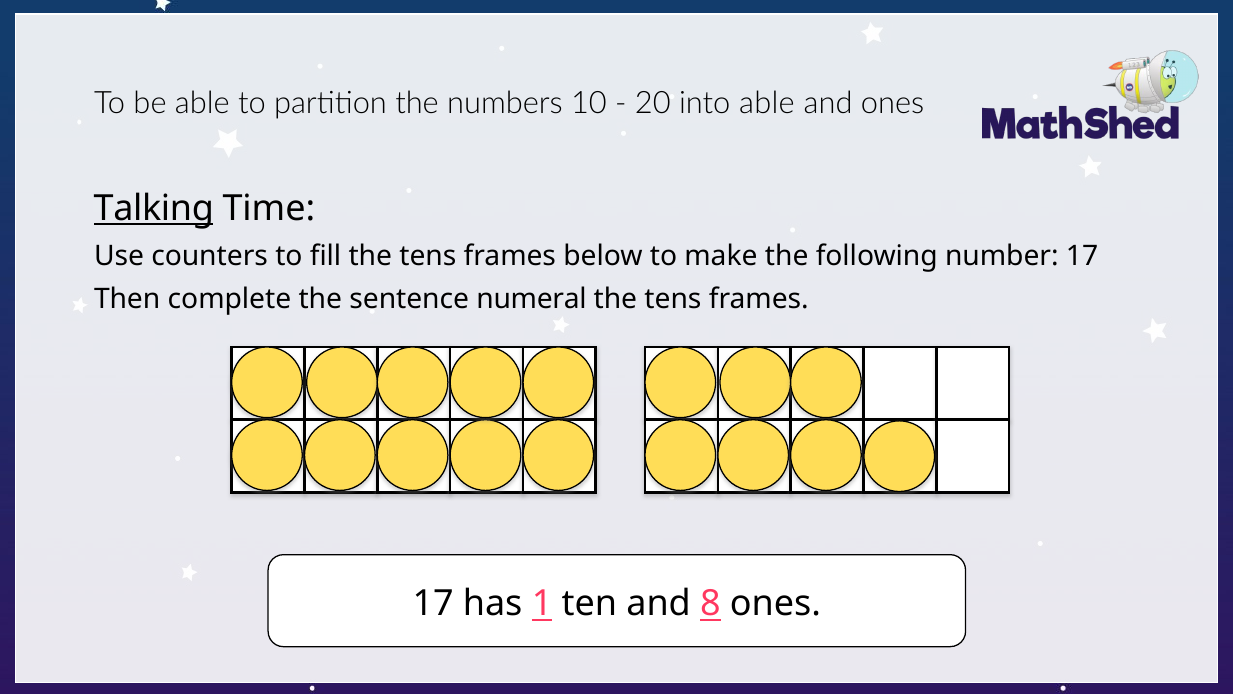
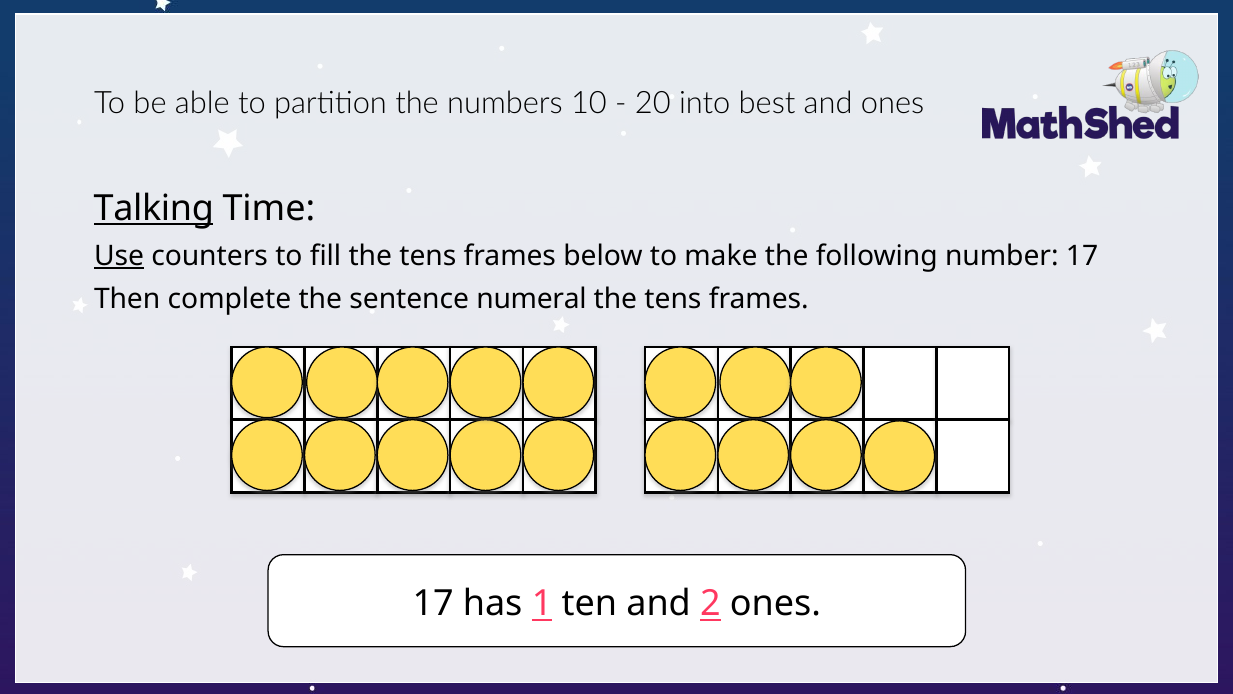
into able: able -> best (767, 104)
Use underline: none -> present (119, 256)
8: 8 -> 2 (710, 603)
